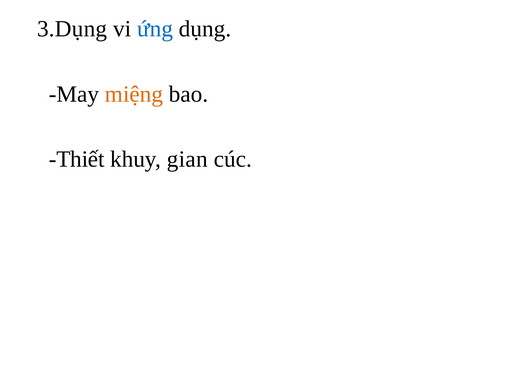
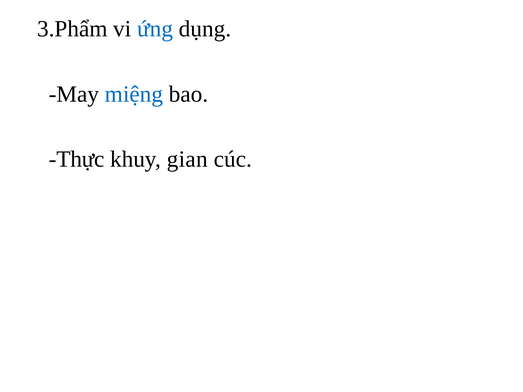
3.Dụng: 3.Dụng -> 3.Phẩm (72, 29)
miệng colour: orange -> blue (134, 94)
Thiết: Thiết -> Thực (77, 159)
